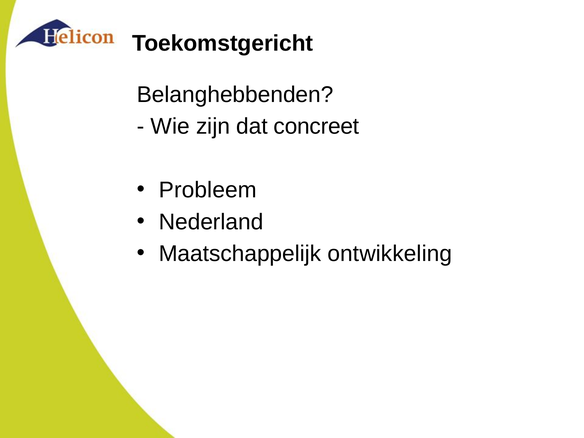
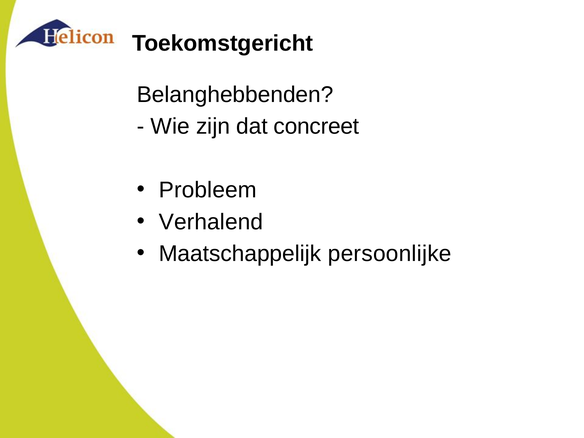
Nederland: Nederland -> Verhalend (211, 222)
ontwikkeling: ontwikkeling -> persoonlijke (390, 254)
